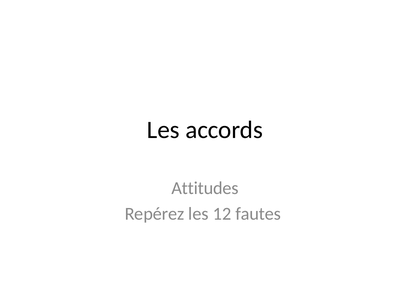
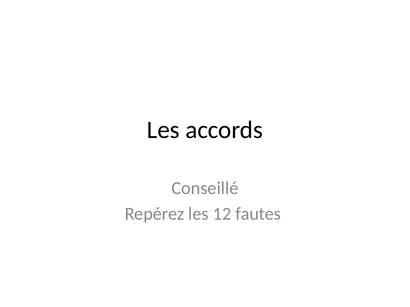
Attitudes: Attitudes -> Conseillé (205, 189)
